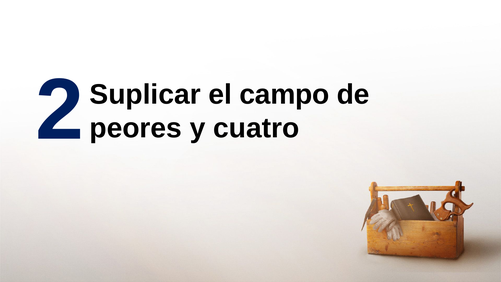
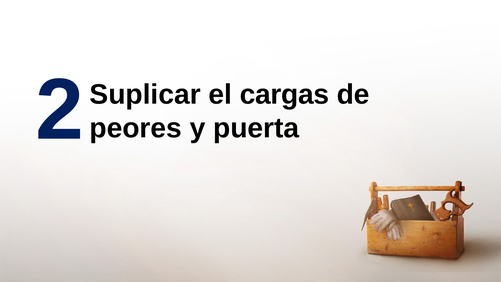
campo: campo -> cargas (284, 94)
cuatro: cuatro -> puerta (256, 128)
